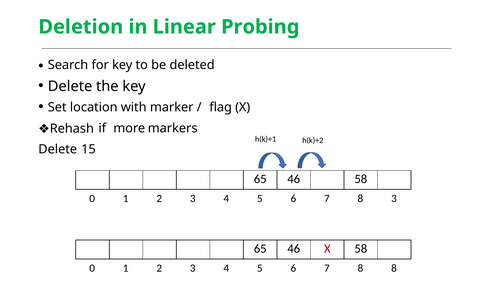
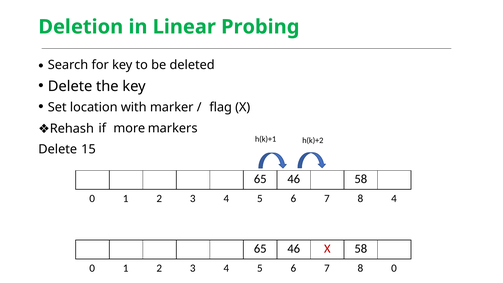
8 3: 3 -> 4 (394, 198)
8 8: 8 -> 0 (394, 268)
